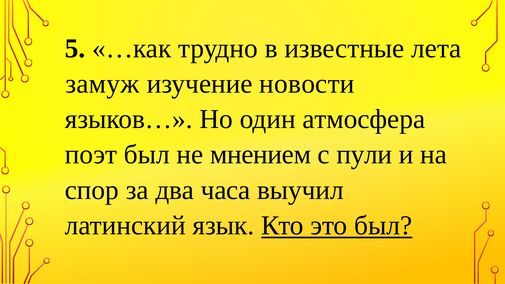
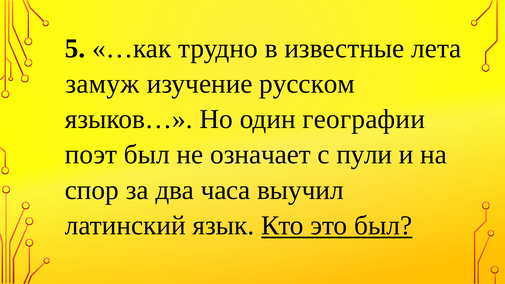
новости: новости -> русском (307, 84)
атмосфера: атмосфера -> географии (364, 119)
мнением: мнением -> означает (260, 155)
